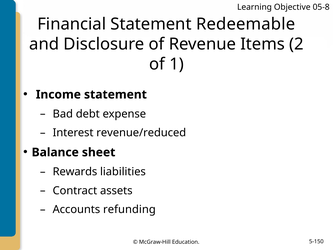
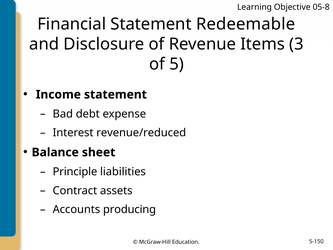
2: 2 -> 3 (296, 44)
1: 1 -> 5 (177, 64)
Rewards: Rewards -> Principle (75, 172)
refunding: refunding -> producing (130, 209)
